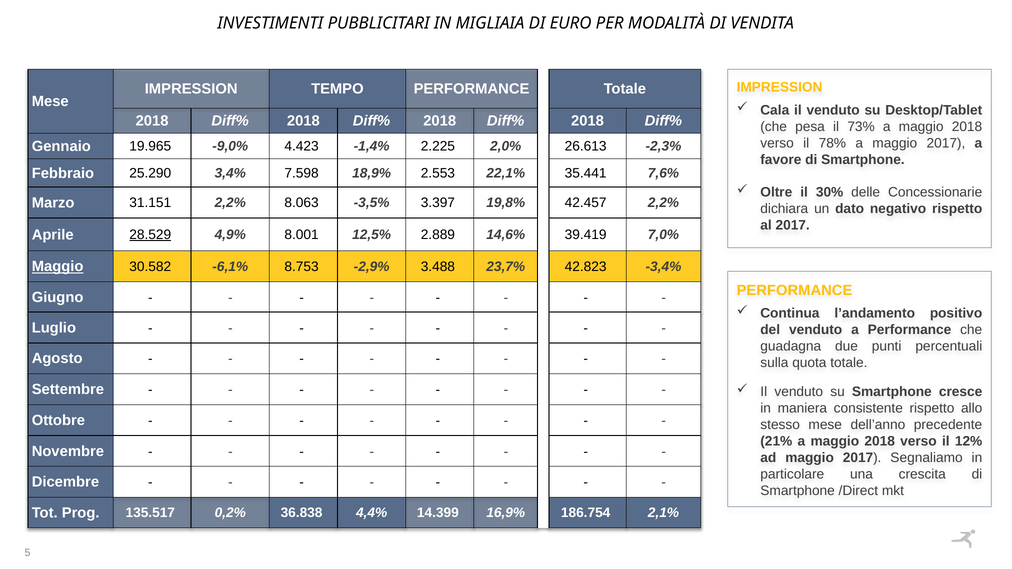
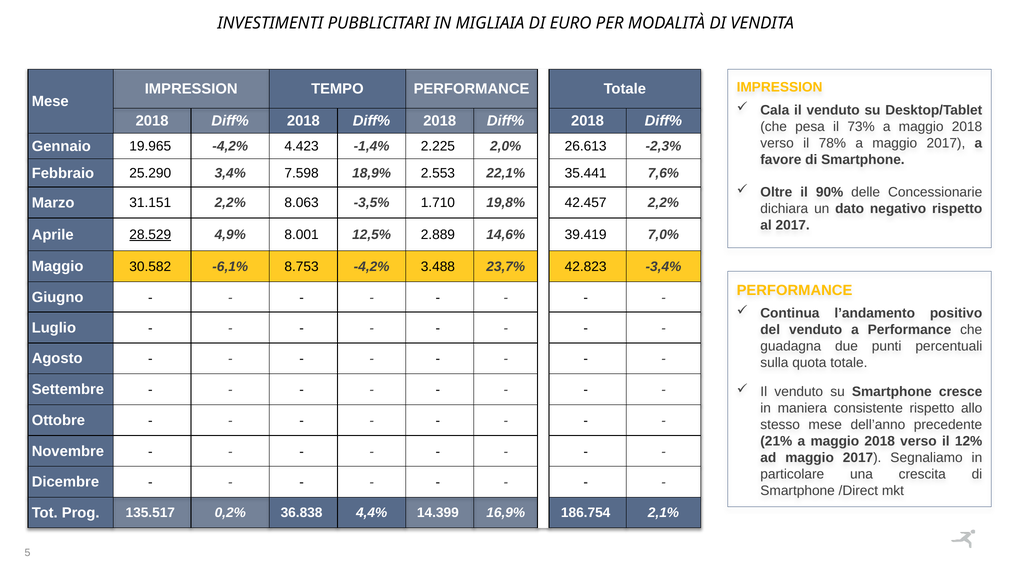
19.965 -9,0%: -9,0% -> -4,2% (230, 146)
30%: 30% -> 90% (830, 193)
3.397: 3.397 -> 1.710 (438, 203)
Maggio underline: present -> none (58, 267)
8.753 -2,9%: -2,9% -> -4,2% (372, 267)
